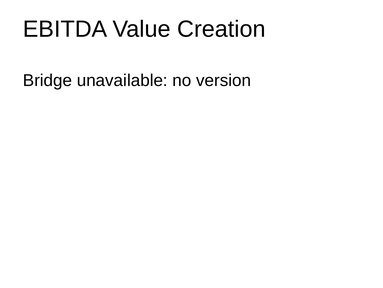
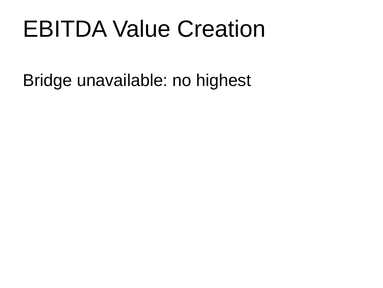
version: version -> highest (224, 80)
